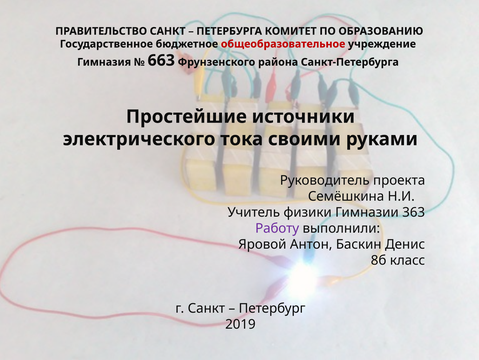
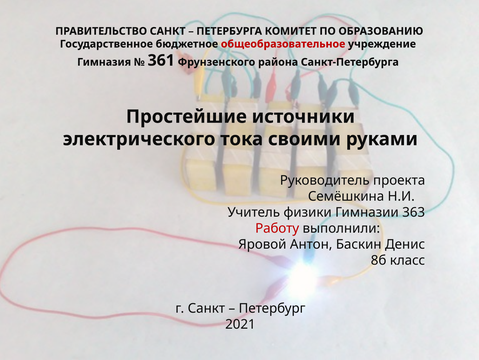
663: 663 -> 361 (161, 60)
Работу colour: purple -> red (277, 228)
2019: 2019 -> 2021 (240, 324)
